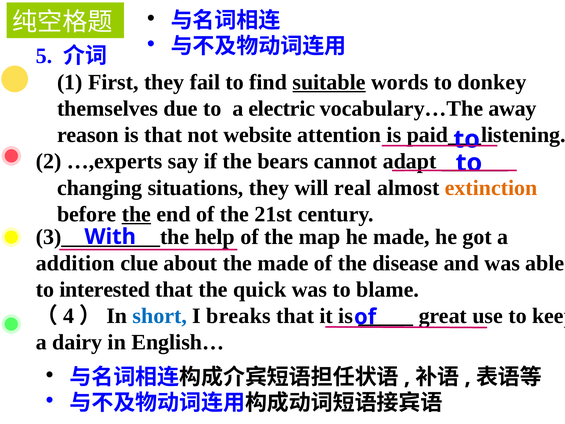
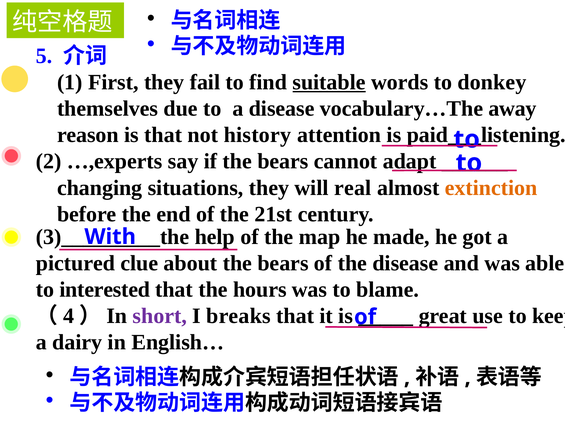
a electric: electric -> disease (282, 109)
website: website -> history (257, 135)
the underline: present -> none (136, 214)
addition: addition -> pictured (75, 263)
about the made: made -> bears (283, 263)
quick: quick -> hours (260, 289)
short colour: blue -> purple (160, 316)
